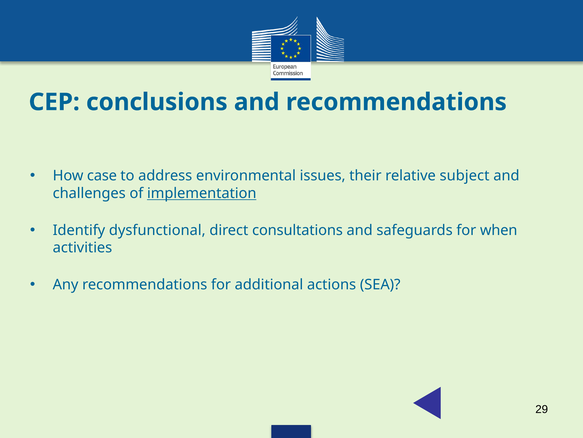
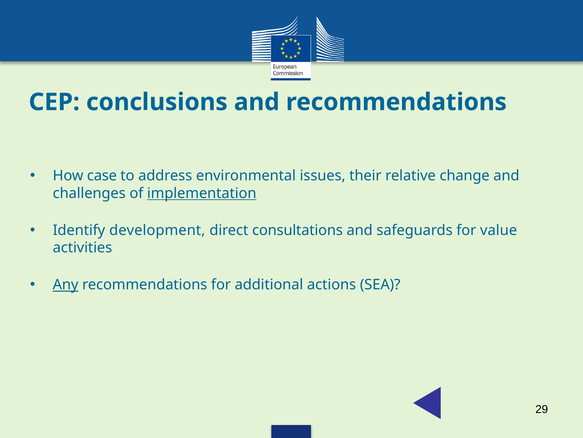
subject: subject -> change (465, 176)
dysfunctional: dysfunctional -> development (157, 230)
when: when -> value (499, 230)
Any underline: none -> present (66, 284)
